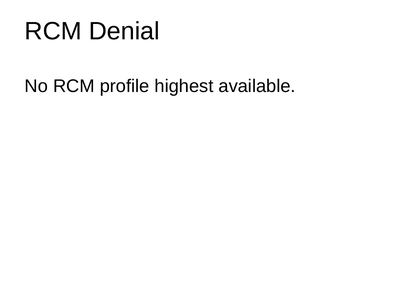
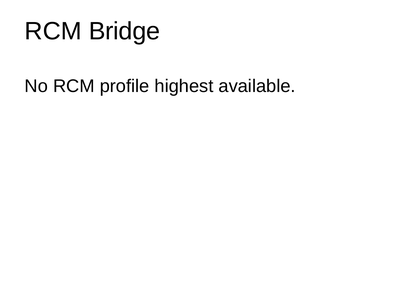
Denial: Denial -> Bridge (124, 31)
